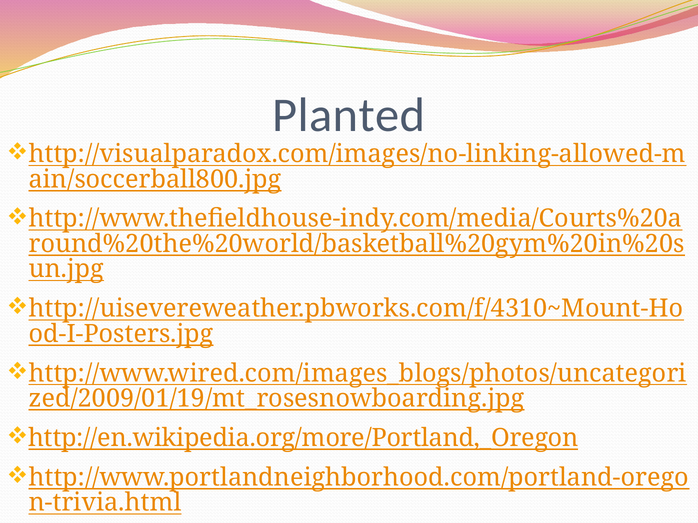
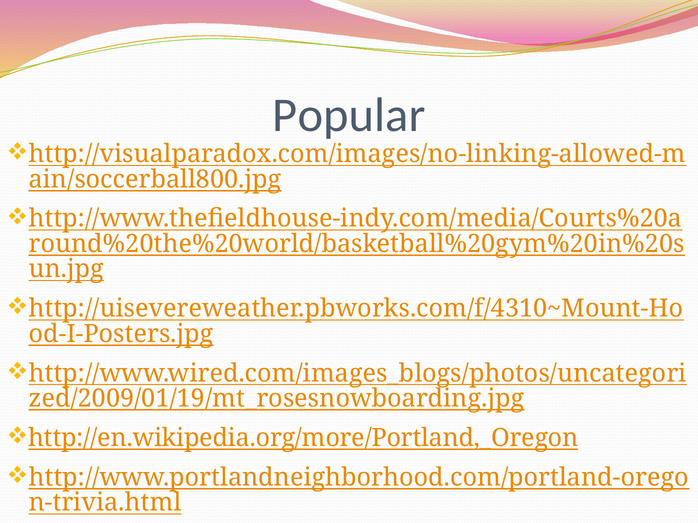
Planted: Planted -> Popular (349, 115)
